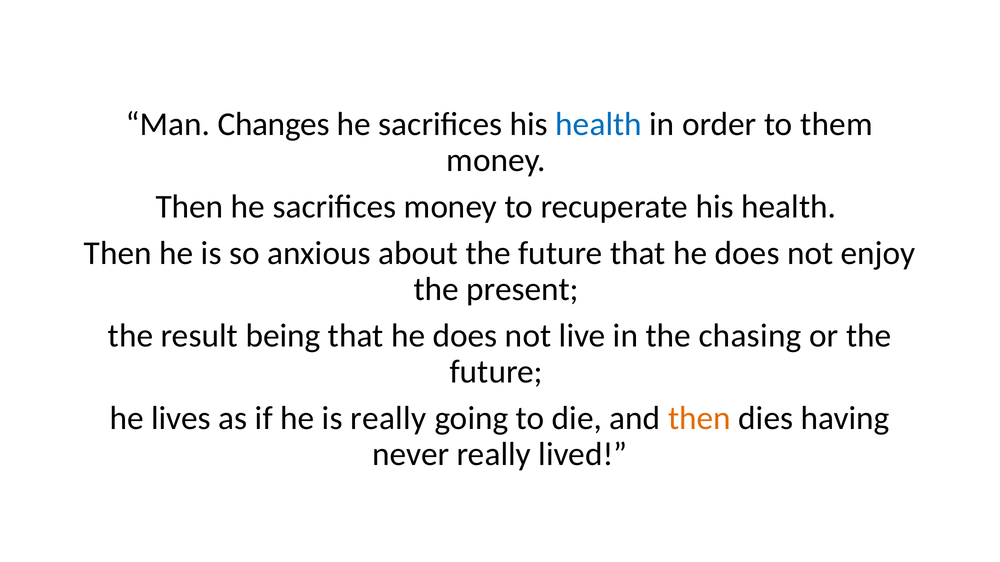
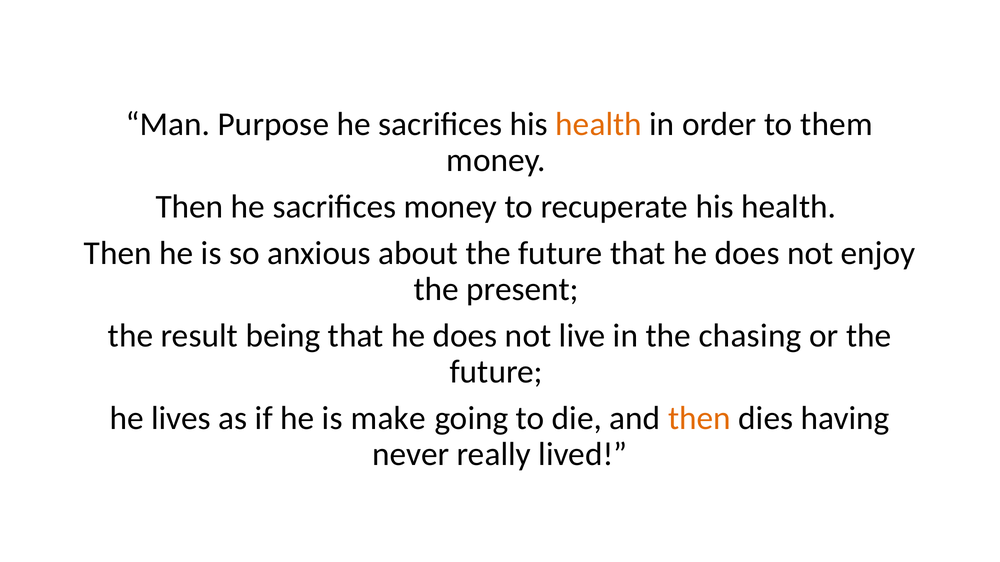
Changes: Changes -> Purpose (273, 125)
health colour: blue -> orange (599, 125)
is really: really -> make (388, 418)
